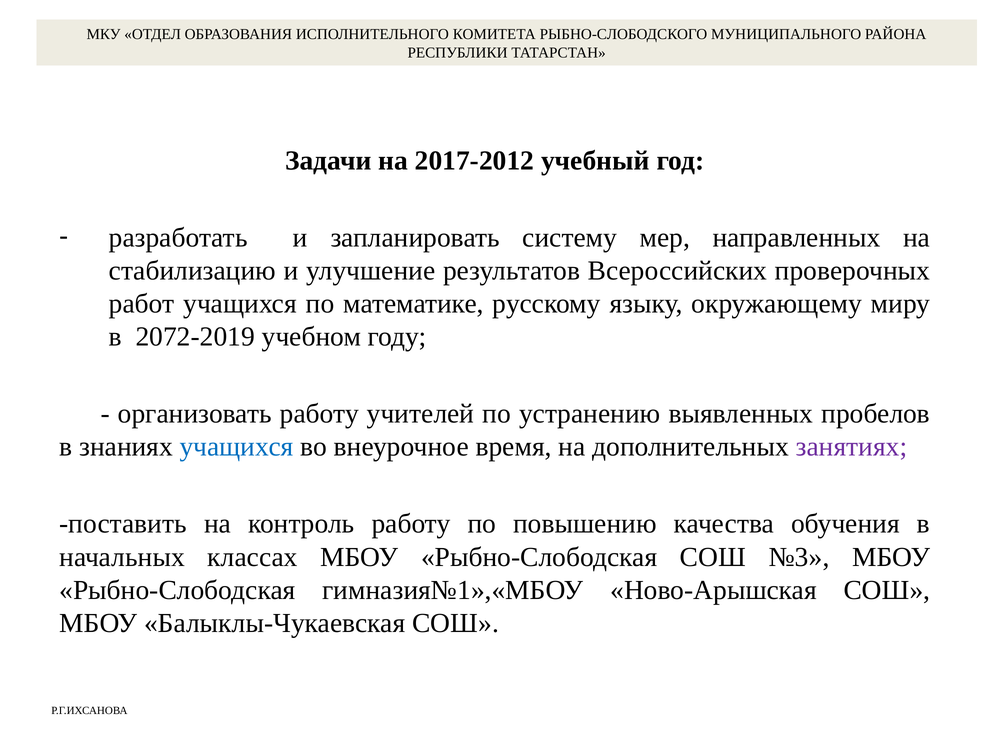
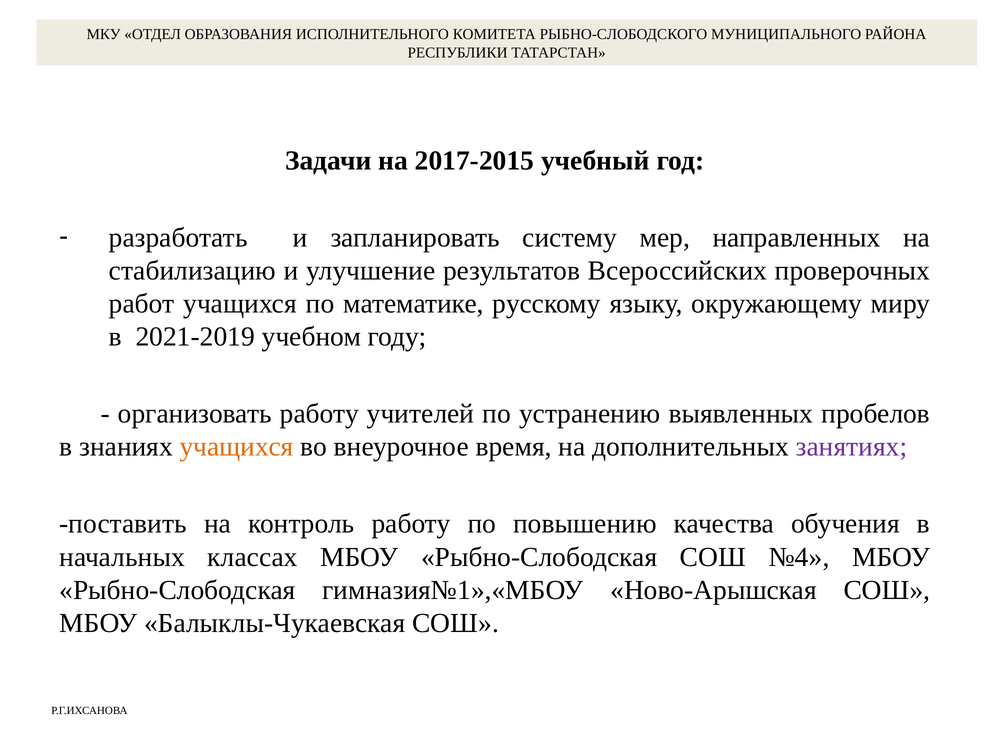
2017-2012: 2017-2012 -> 2017-2015 (475, 161)
2072-2019: 2072-2019 -> 2021-2019 (195, 337)
учащихся colour: blue -> orange (237, 447)
№3: №3 -> №4 (799, 557)
